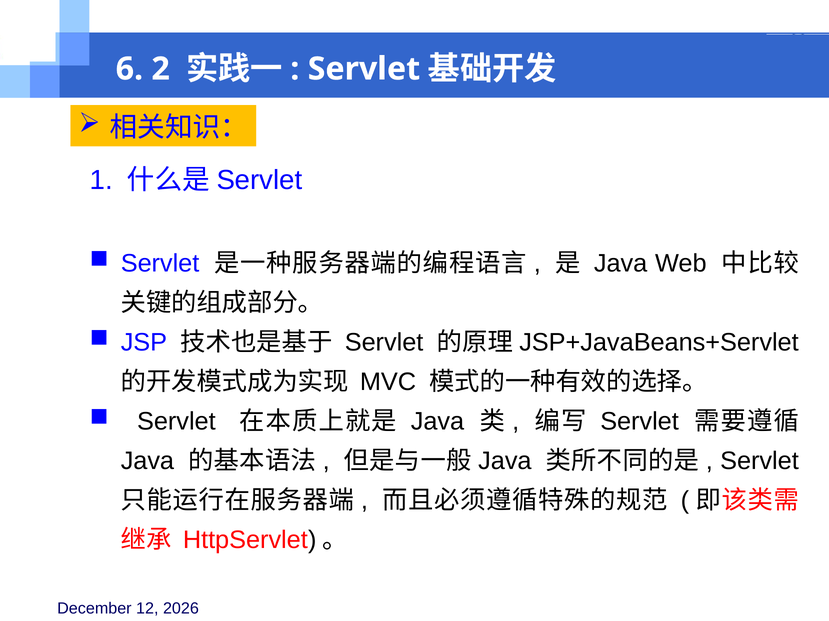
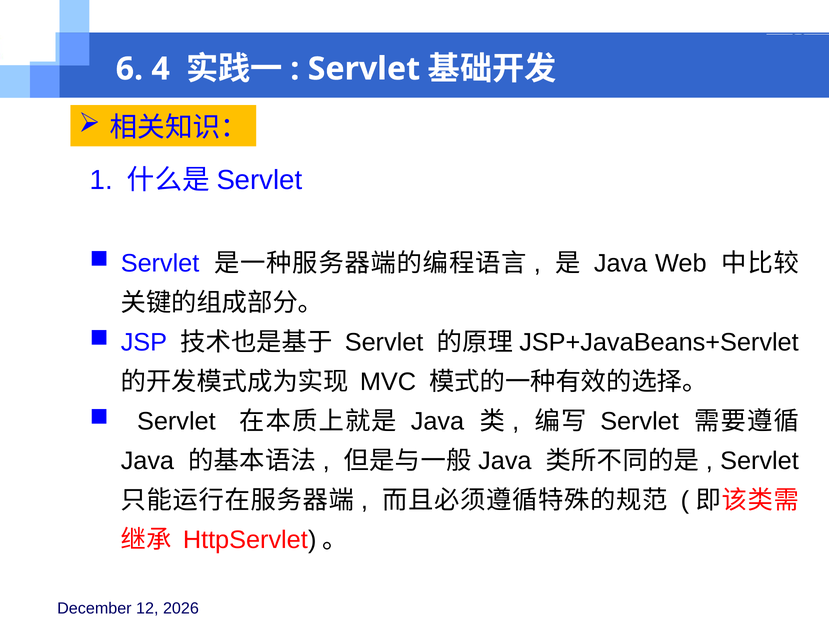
2: 2 -> 4 (161, 69)
